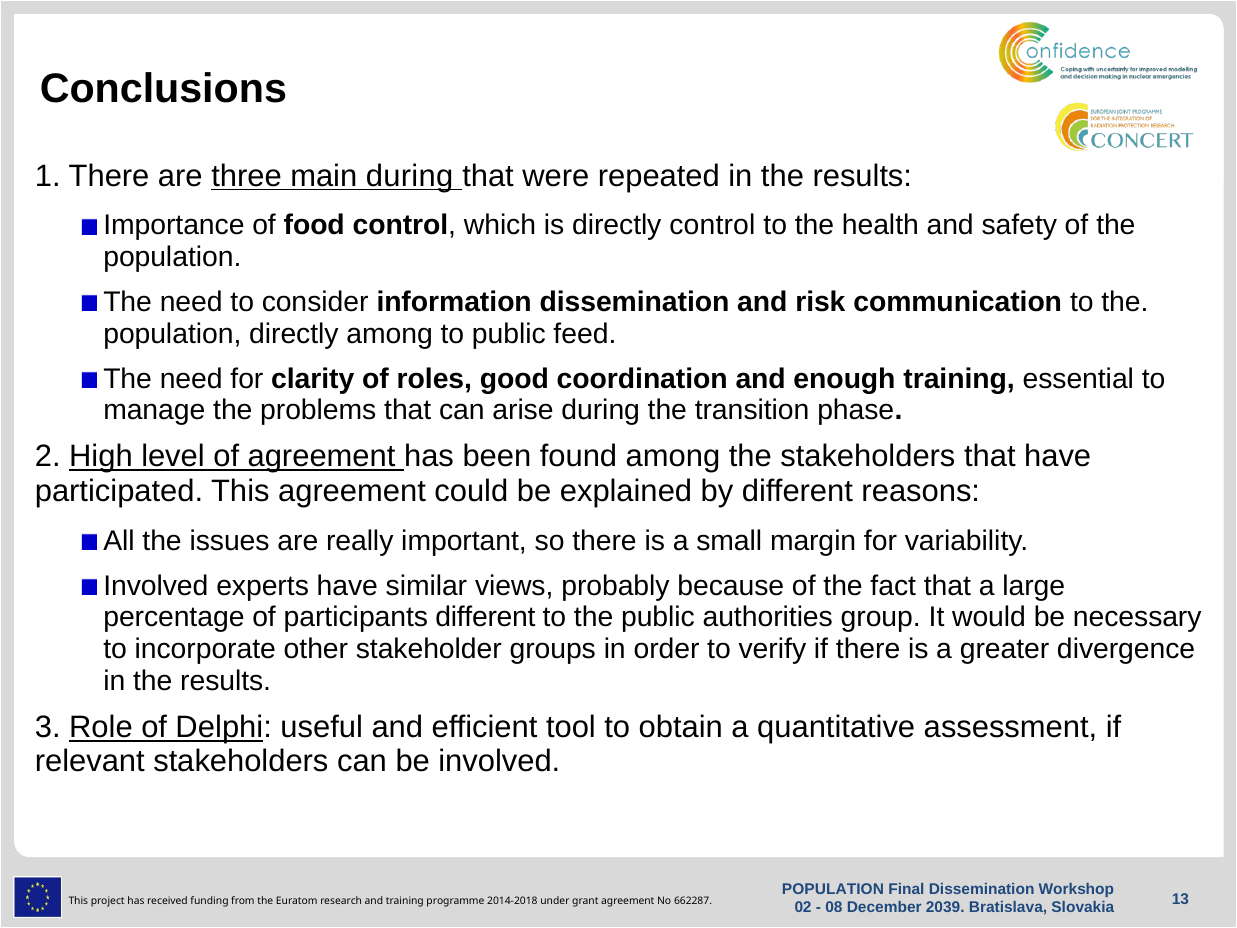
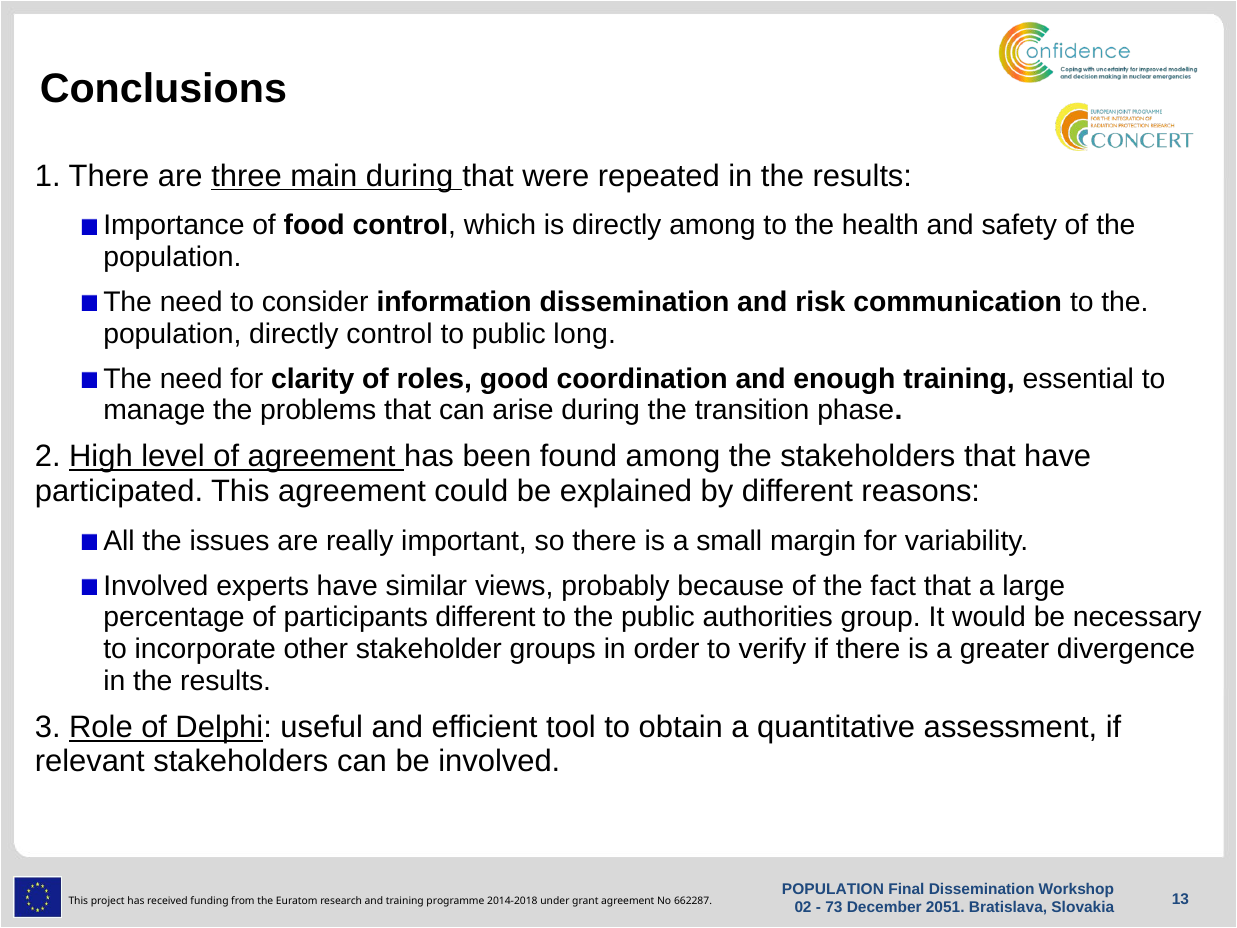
directly control: control -> among (712, 226)
directly among: among -> control (389, 334)
feed: feed -> long (585, 334)
08: 08 -> 73 (834, 907)
2039: 2039 -> 2051 (945, 907)
